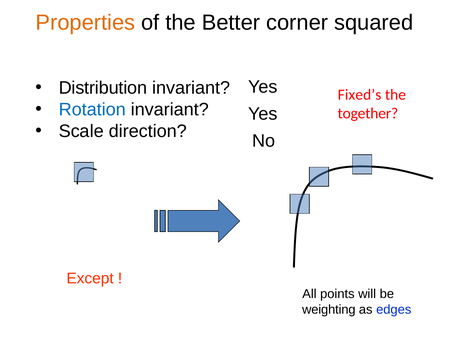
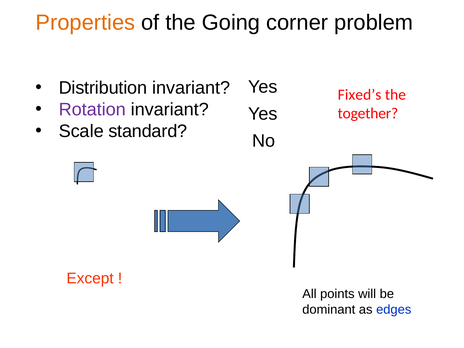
Better: Better -> Going (231, 23)
squared: squared -> problem (374, 23)
Rotation colour: blue -> purple (92, 110)
direction: direction -> standard (148, 131)
weighting: weighting -> dominant (329, 309)
